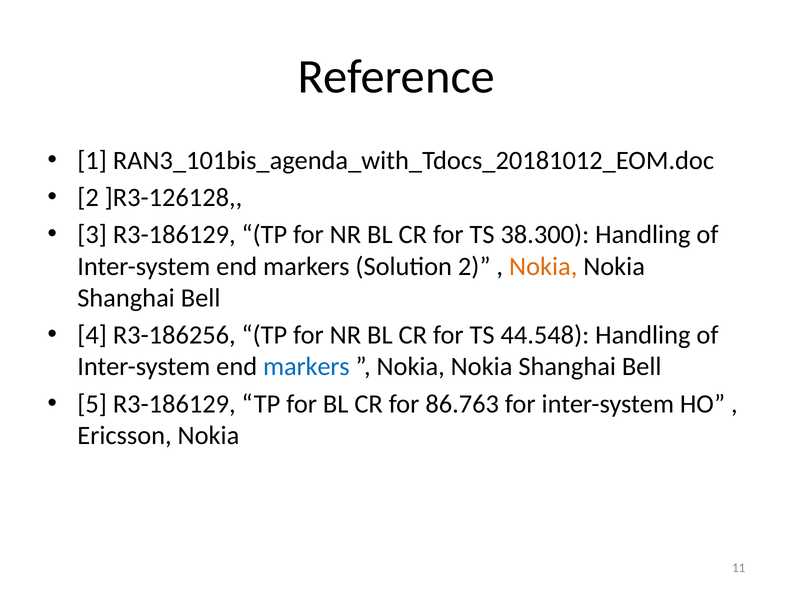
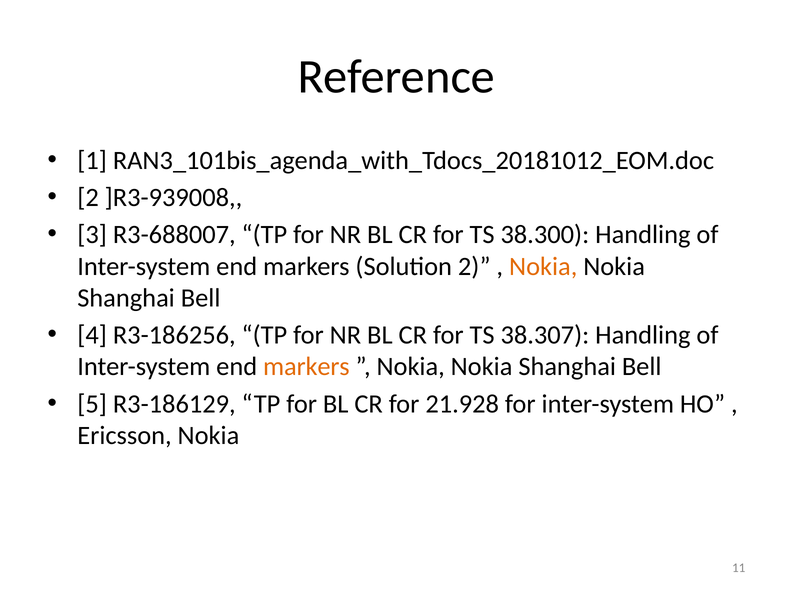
]R3-126128: ]R3-126128 -> ]R3-939008 (173, 197)
3 R3-186129: R3-186129 -> R3-688007 (174, 234)
44.548: 44.548 -> 38.307 (545, 335)
markers colour: blue -> orange (306, 367)
86.763: 86.763 -> 21.928 (462, 404)
